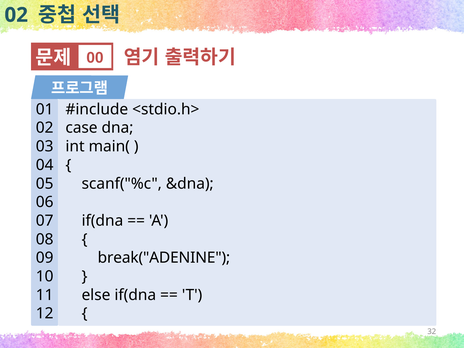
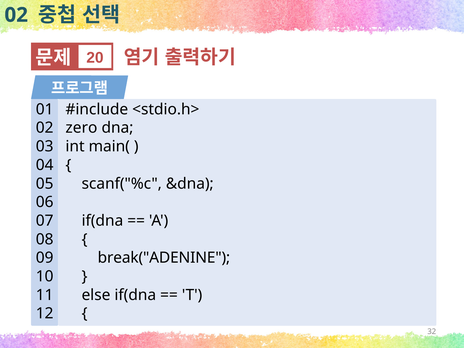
00: 00 -> 20 (95, 58)
case: case -> zero (81, 128)
